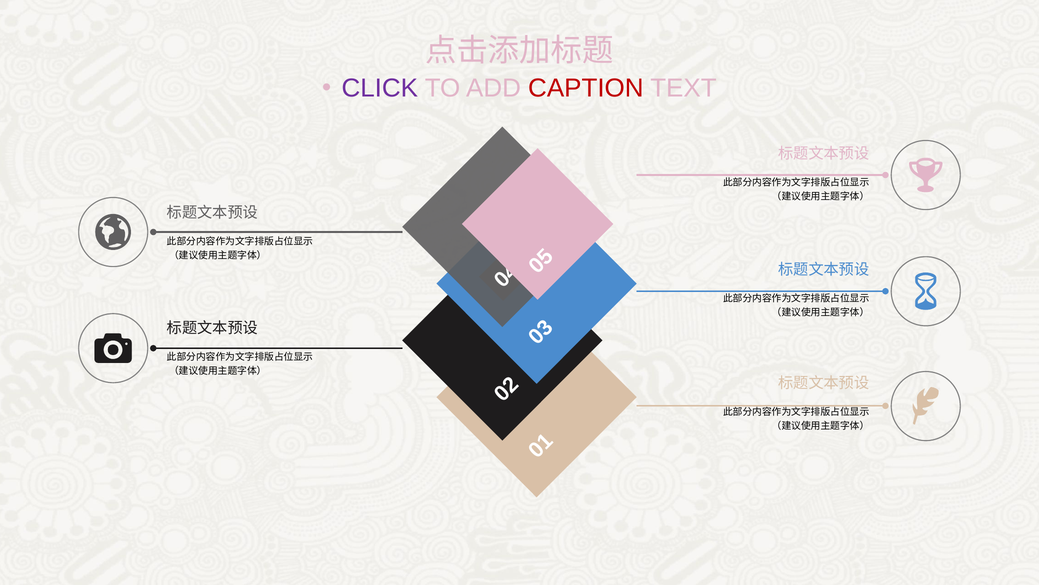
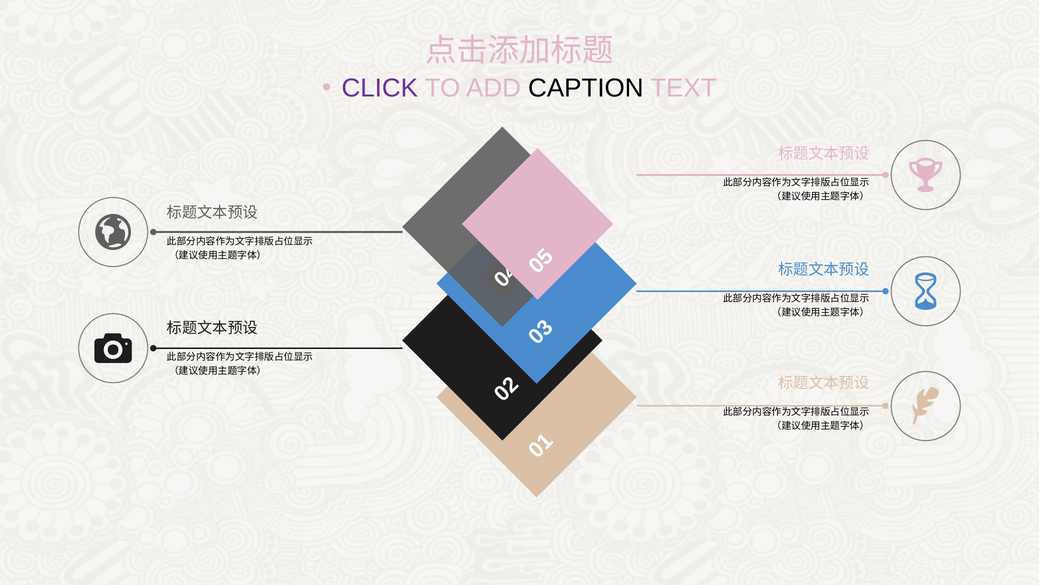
CAPTION colour: red -> black (586, 88)
